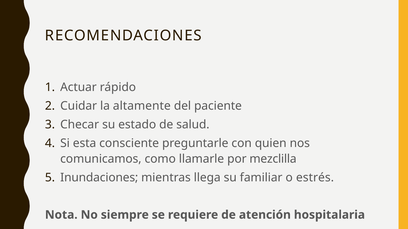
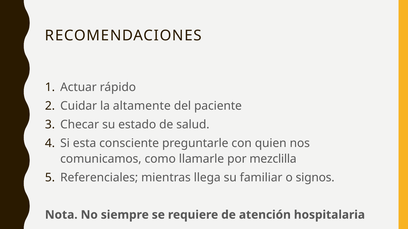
Inundaciones: Inundaciones -> Referenciales (99, 178)
estrés: estrés -> signos (315, 178)
